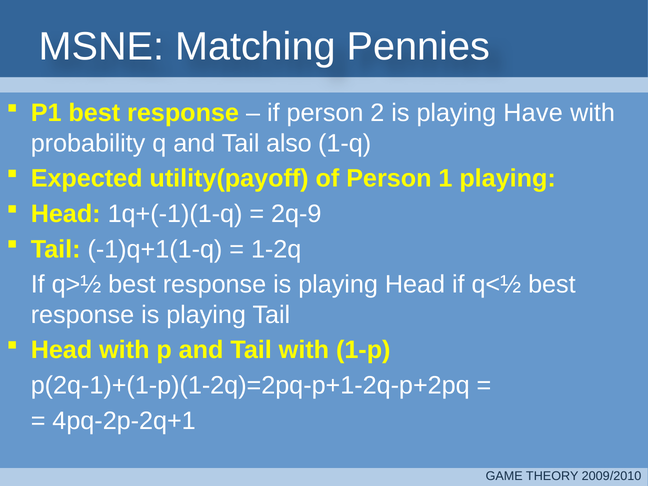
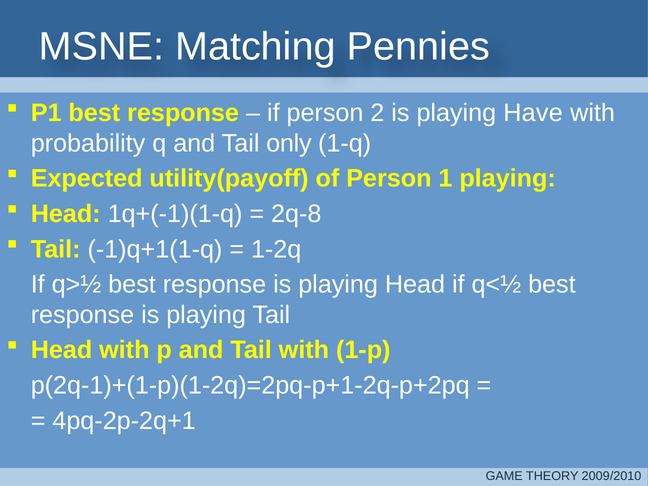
also: also -> only (289, 143)
2q-9: 2q-9 -> 2q-8 (296, 214)
